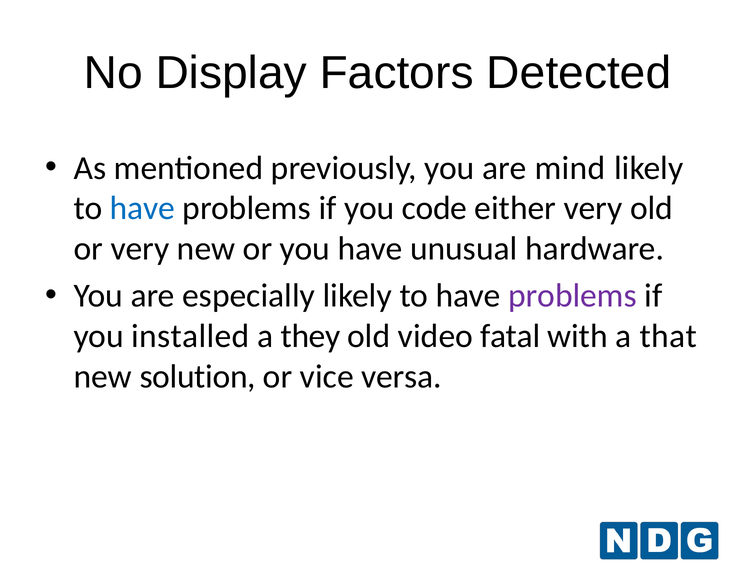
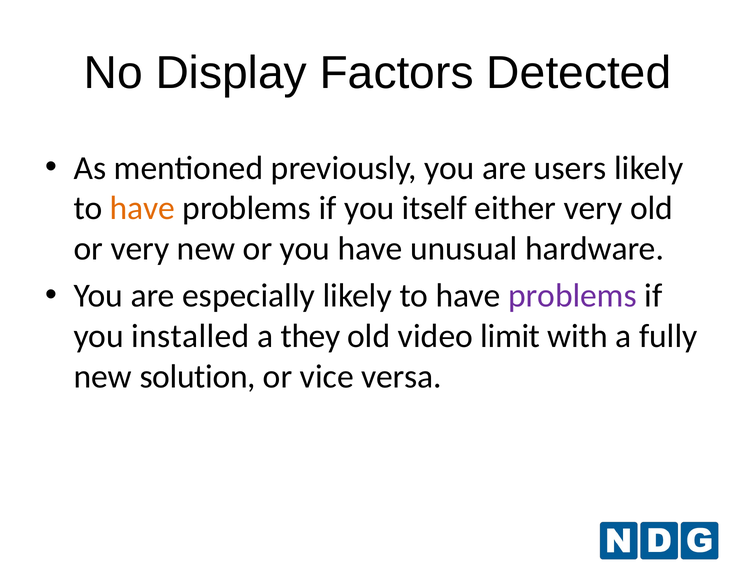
mind: mind -> users (570, 168)
have colour: blue -> orange (142, 208)
code: code -> itself (434, 208)
fatal: fatal -> limit (510, 336)
that: that -> fully (668, 336)
